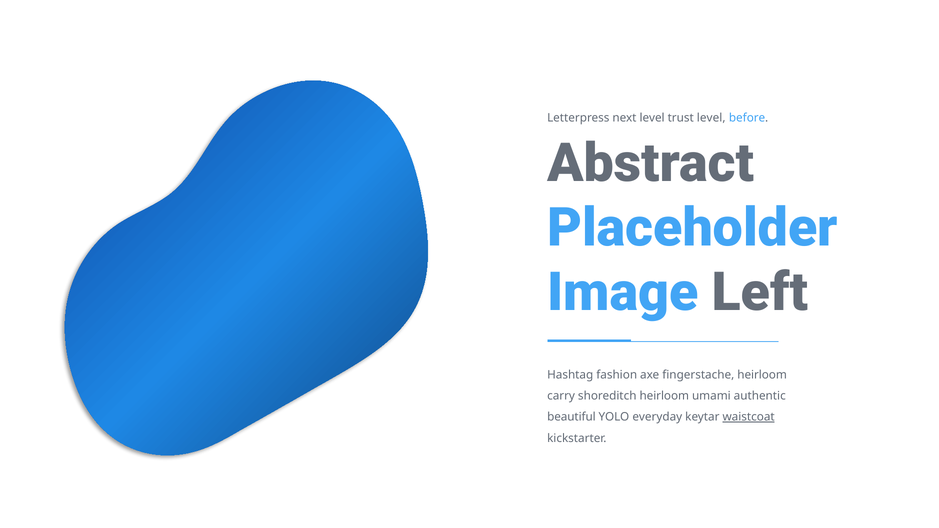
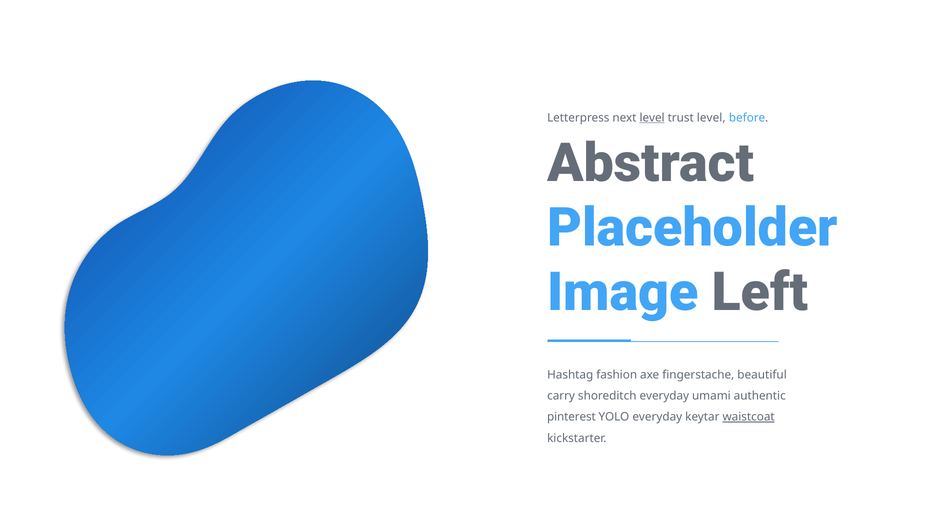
level underline: none -> present (652, 118)
fingerstache heirloom: heirloom -> beautiful (762, 375)
shoreditch heirloom: heirloom -> everyday (664, 396)
beautiful: beautiful -> pinterest (571, 417)
